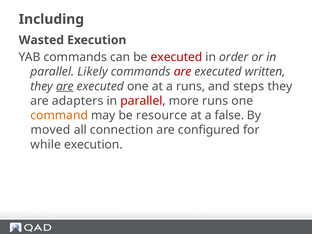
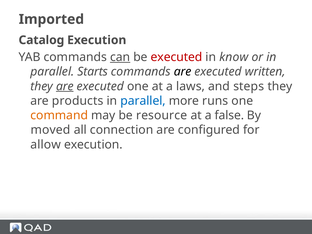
Including: Including -> Imported (51, 19)
Wasted: Wasted -> Catalog (41, 40)
can underline: none -> present (120, 57)
order: order -> know (234, 57)
Likely: Likely -> Starts (93, 72)
are colour: red -> black (183, 72)
a runs: runs -> laws (191, 86)
adapters: adapters -> products (78, 101)
parallel colour: red -> blue (143, 101)
while: while -> allow (46, 145)
